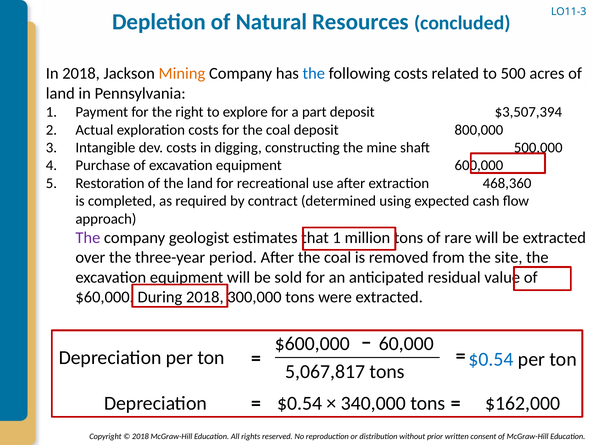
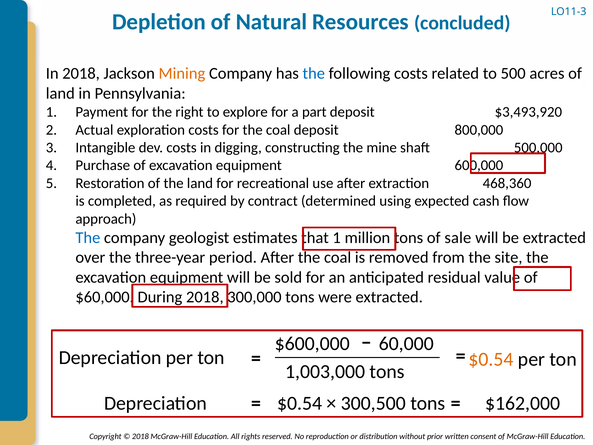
$3,507,394: $3,507,394 -> $3,493,920 (528, 112)
The colour: purple -> blue (88, 238)
rare: rare -> sale (458, 238)
$0.54 colour: blue -> orange (491, 359)
5,067,817: 5,067,817 -> 1,003,000 (325, 371)
340,000: 340,000 -> 300,500 (373, 403)
